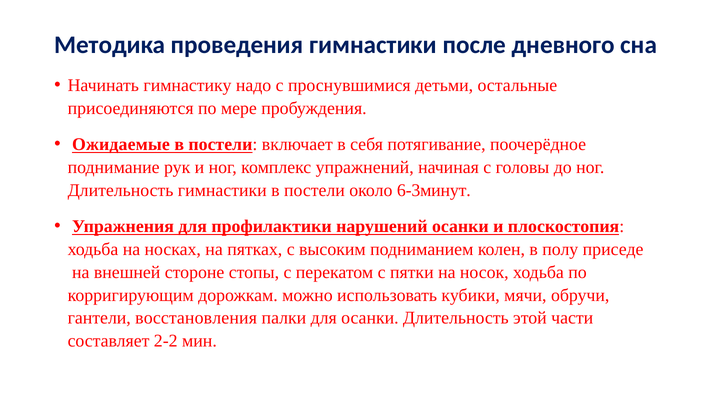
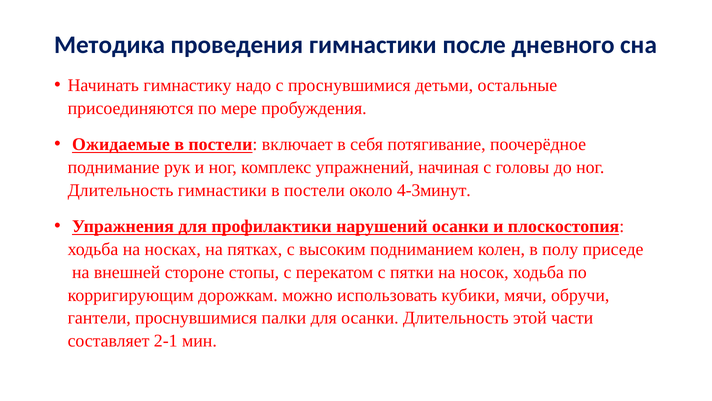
6-3минут: 6-3минут -> 4-3минут (434, 190)
гантели восстановления: восстановления -> проснувшимися (196, 318)
2-2: 2-2 -> 2-1 (166, 341)
